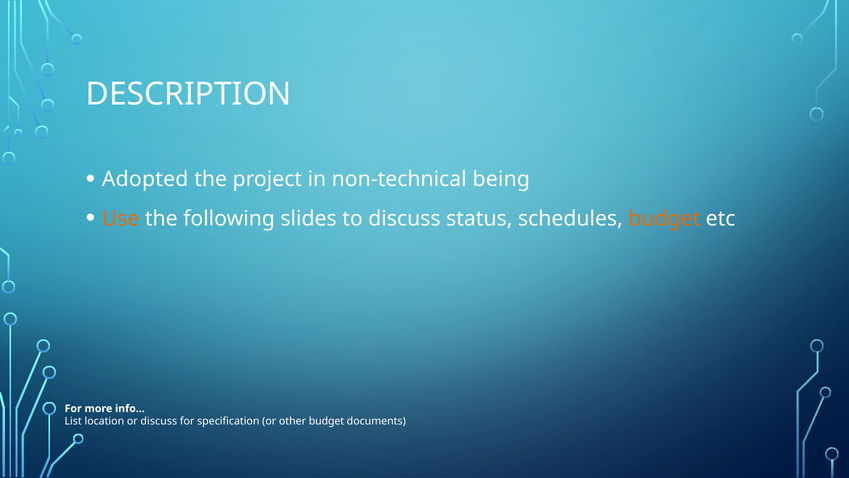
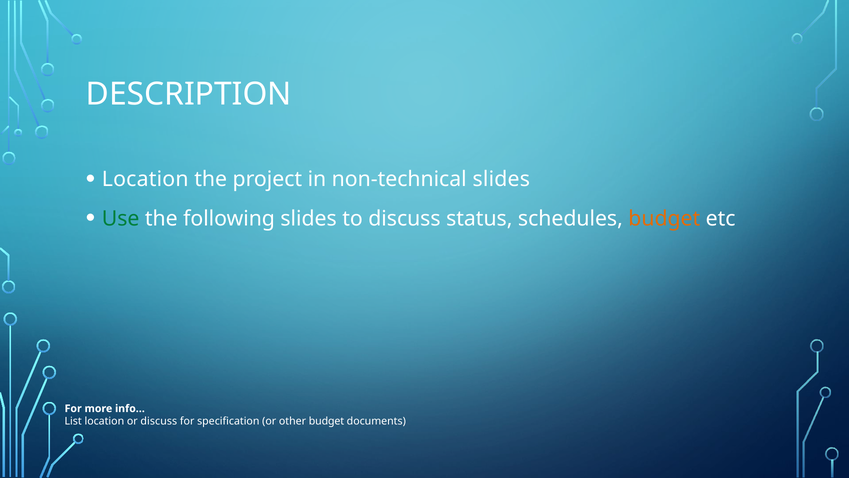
Adopted: Adopted -> Location (145, 179)
non-technical being: being -> slides (501, 179)
Use colour: orange -> green (121, 219)
